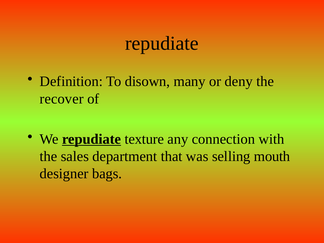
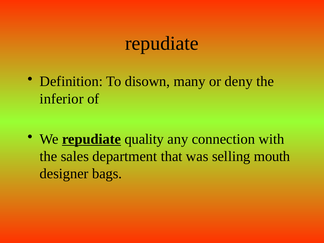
recover: recover -> inferior (62, 99)
texture: texture -> quality (144, 139)
